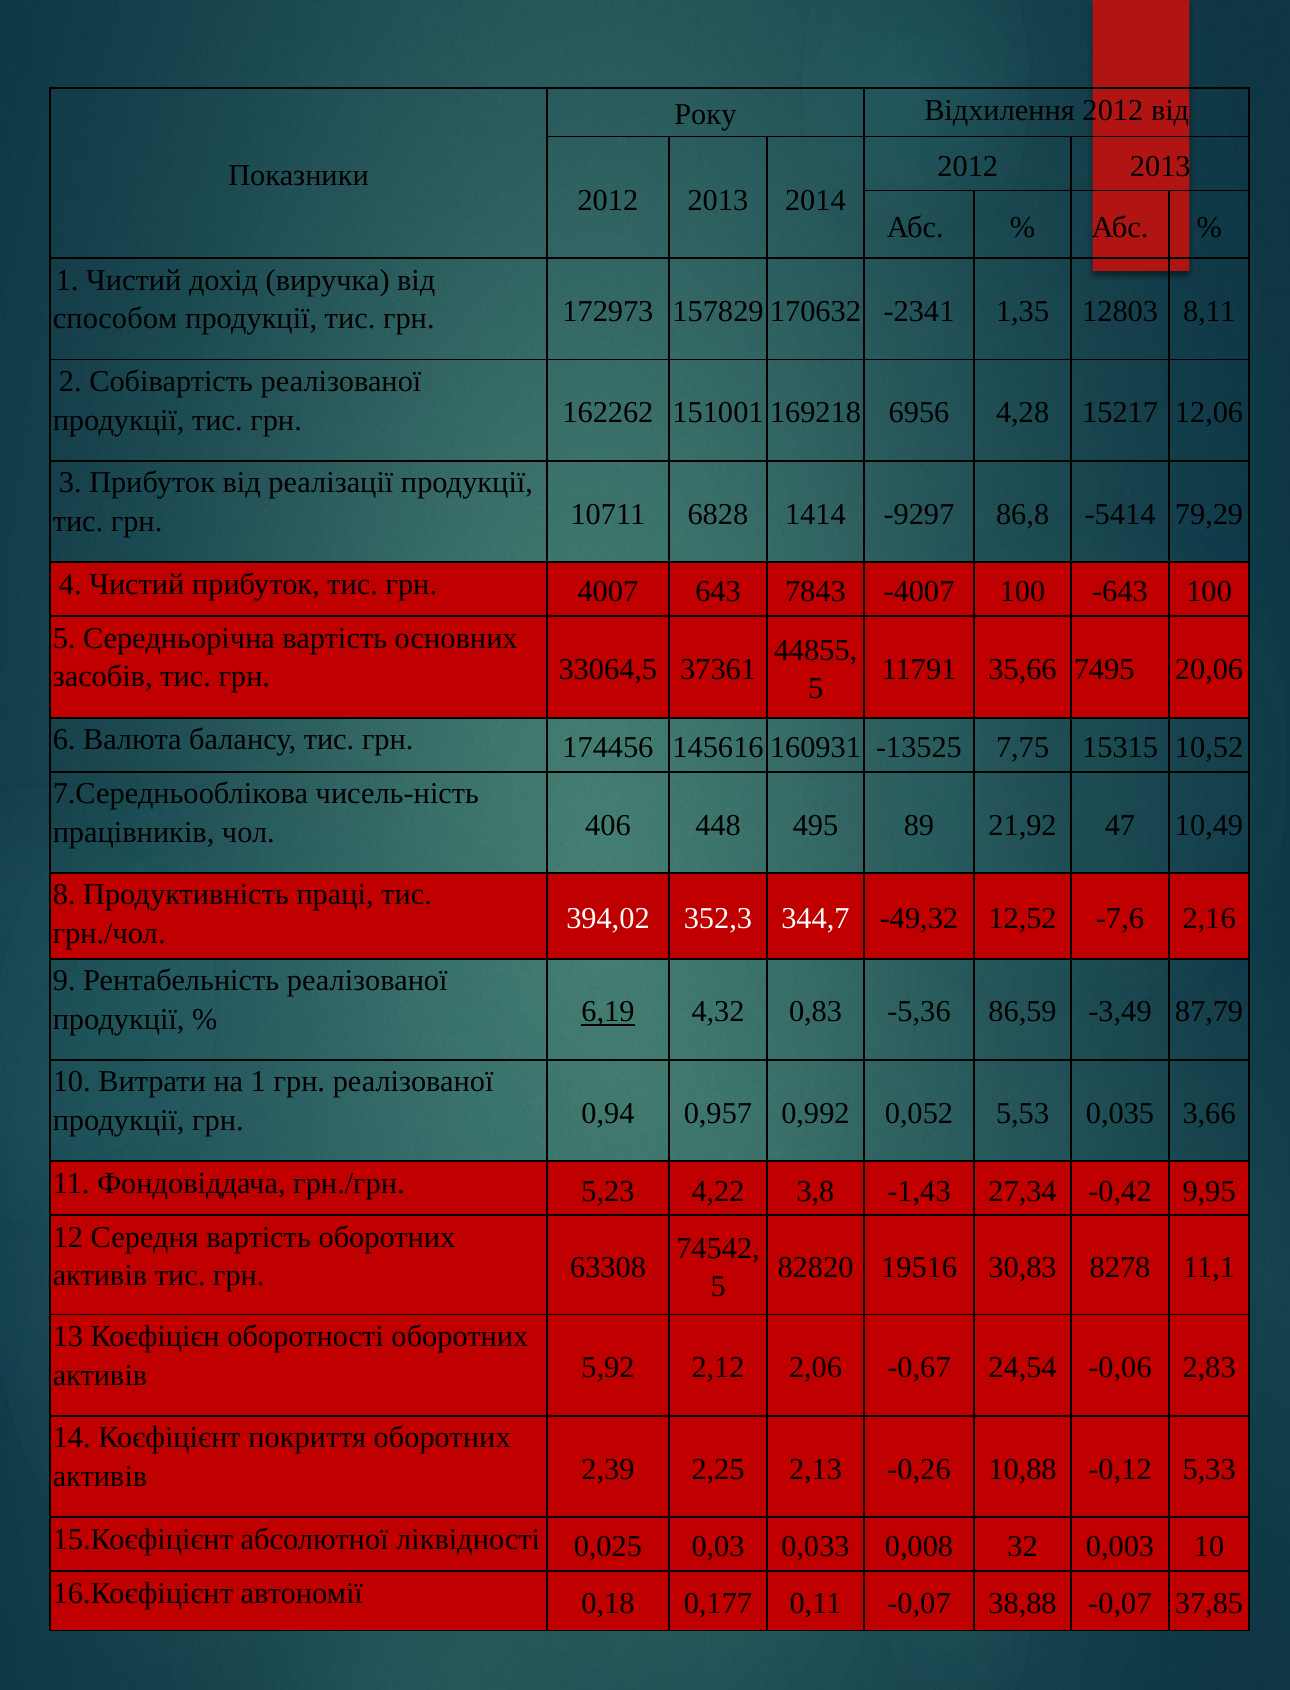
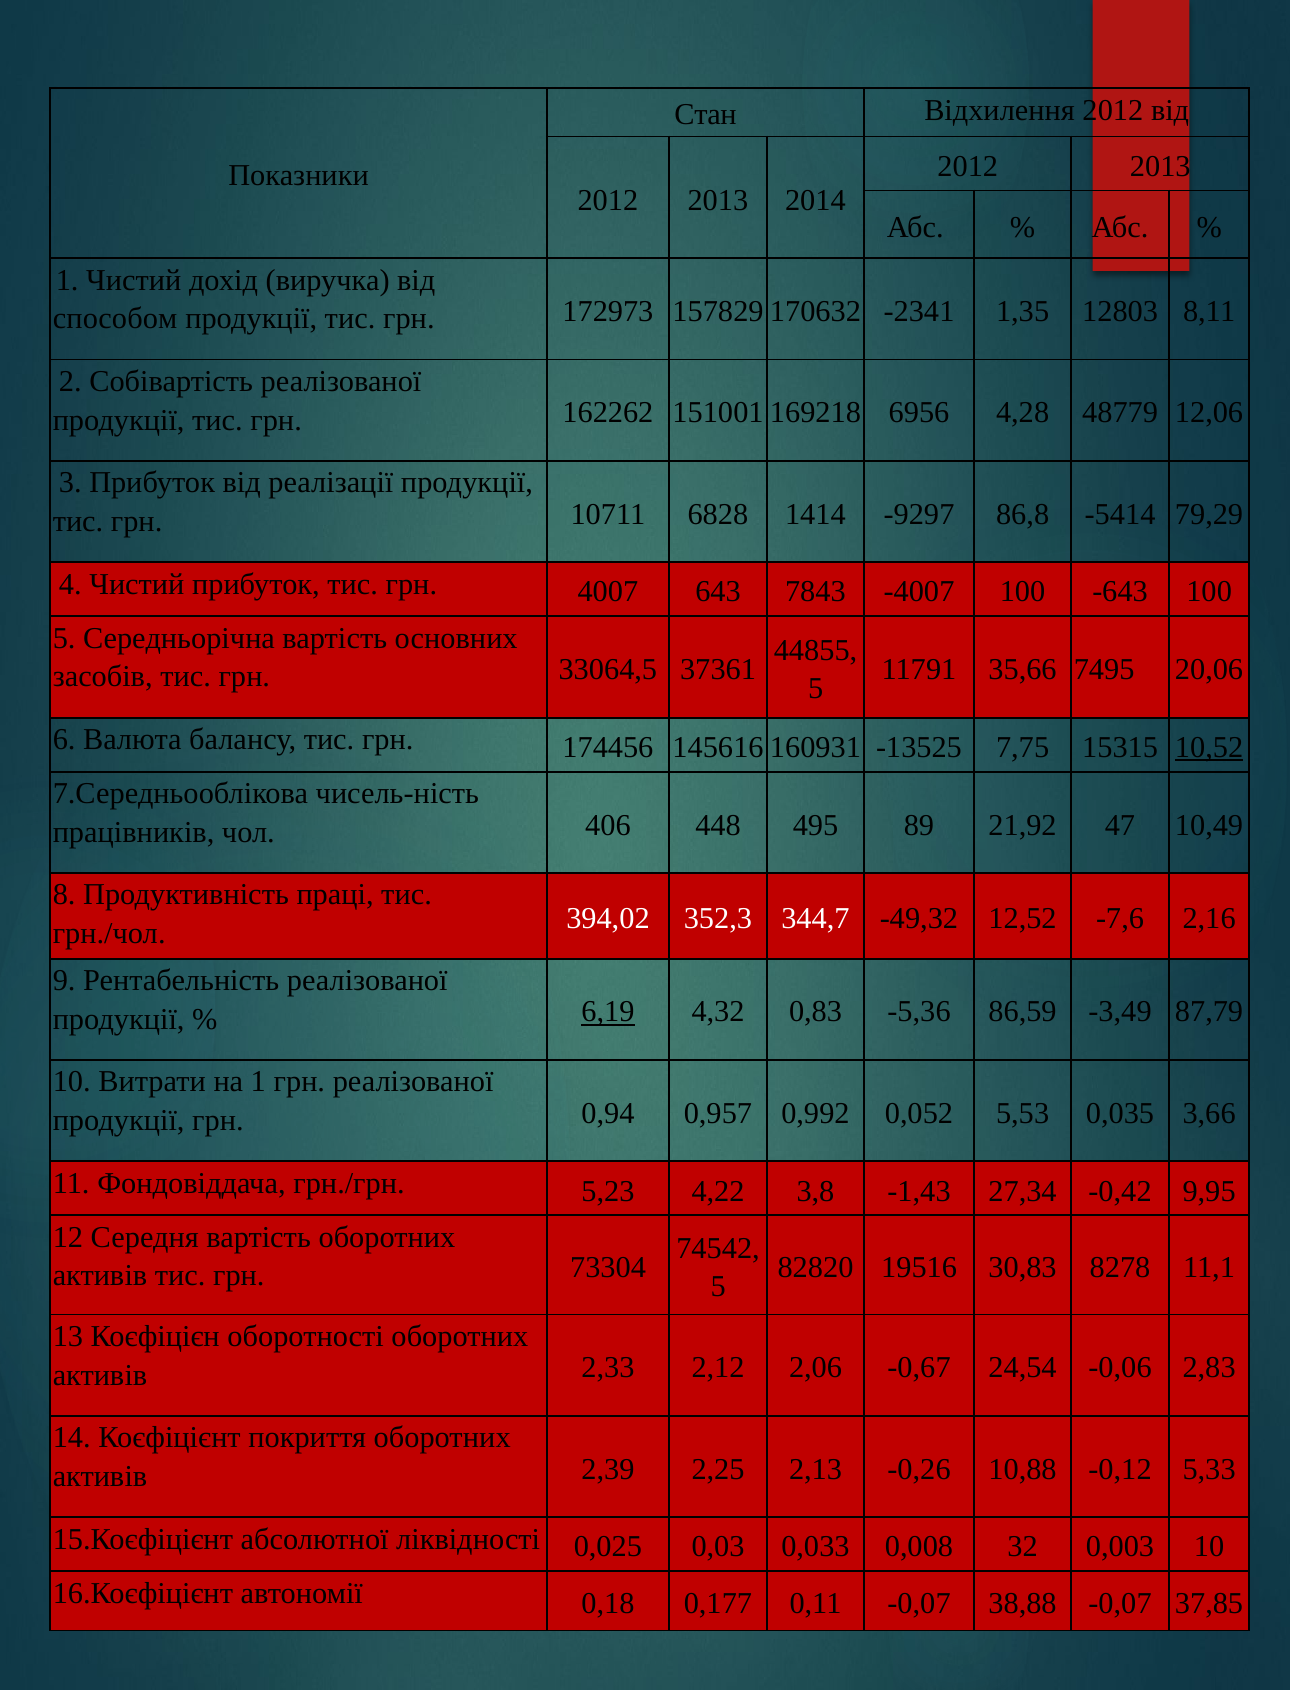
Року: Року -> Стан (706, 115)
15217: 15217 -> 48779 (1120, 413)
10,52 underline: none -> present (1209, 747)
63308: 63308 -> 73304 (608, 1268)
5,92: 5,92 -> 2,33 (608, 1368)
